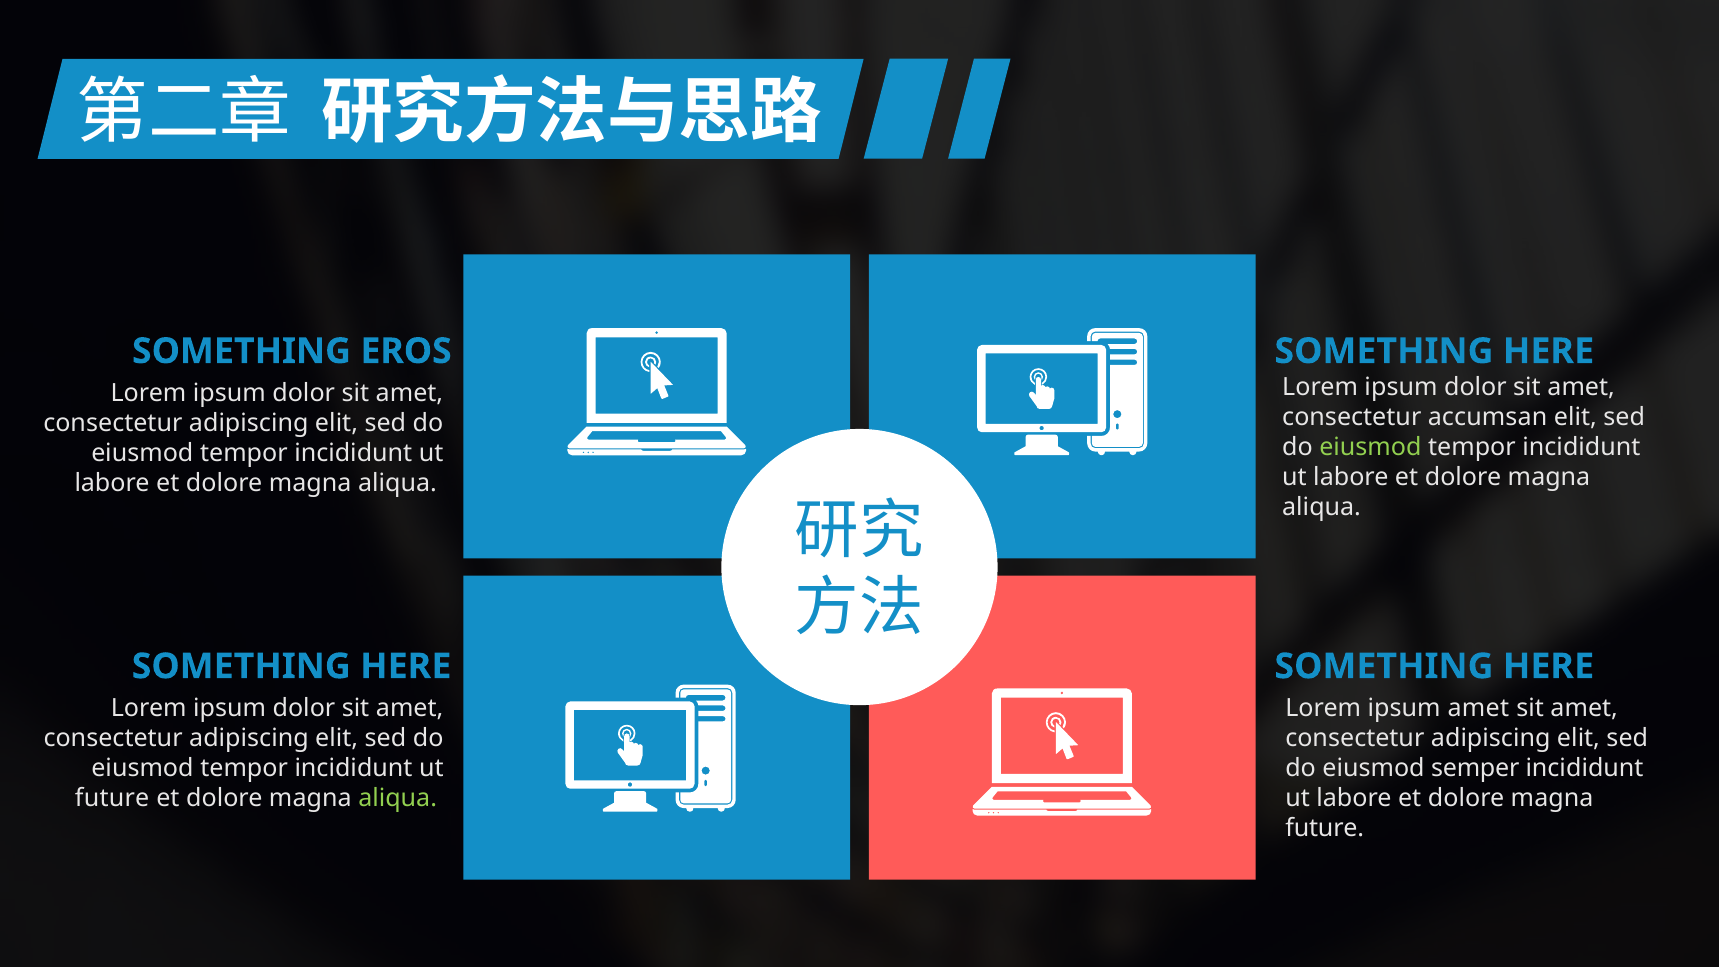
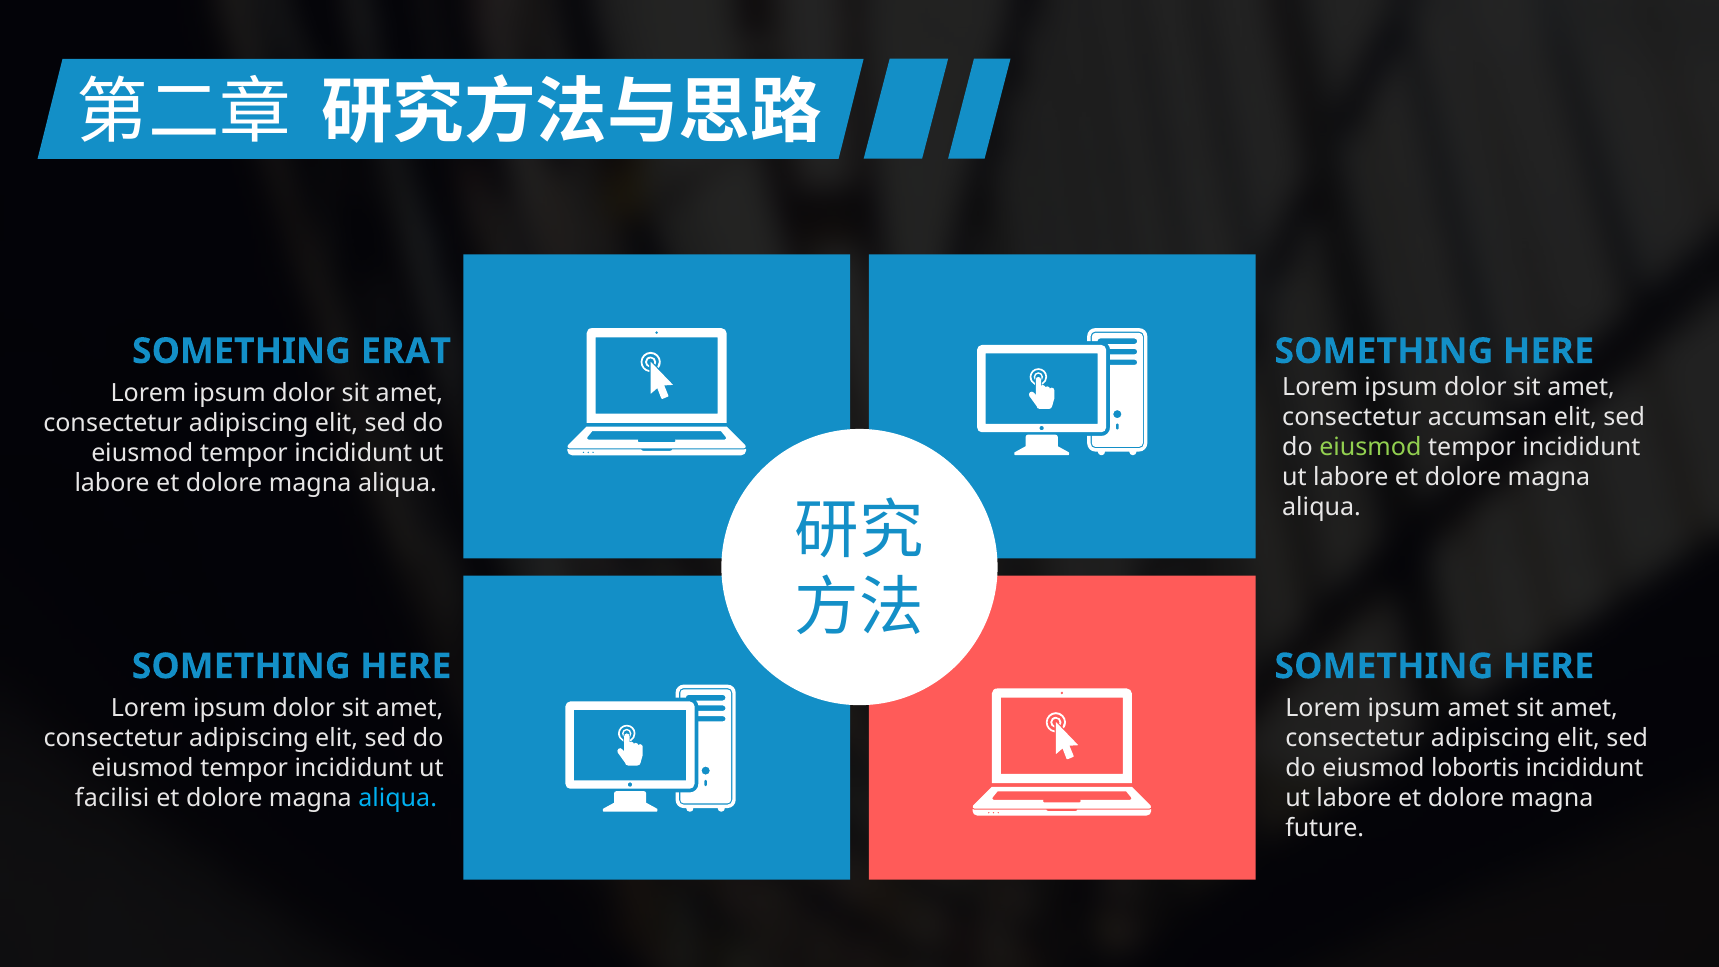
EROS: EROS -> ERAT (406, 351)
semper: semper -> lobortis (1475, 768)
future: future -> facilisi (112, 798)
aliqua colour: light green -> light blue (398, 798)
